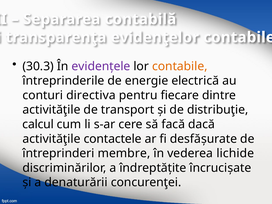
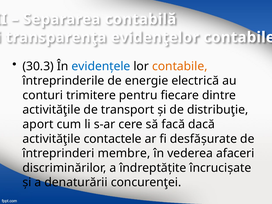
evidenţele colour: purple -> blue (101, 66)
directiva: directiva -> trimitere (91, 95)
calcul: calcul -> aport (38, 124)
lichide: lichide -> afaceri (235, 153)
